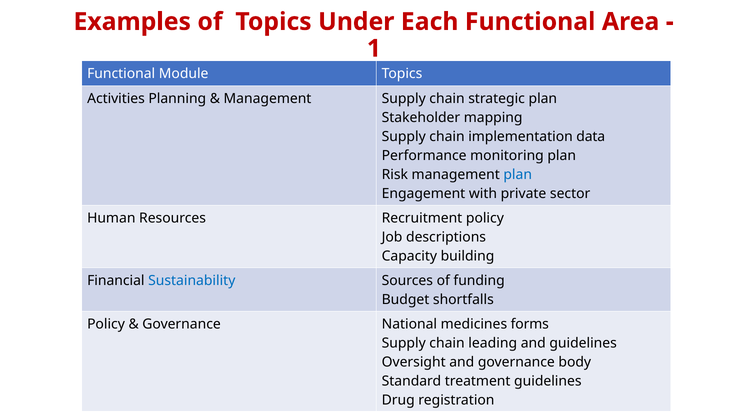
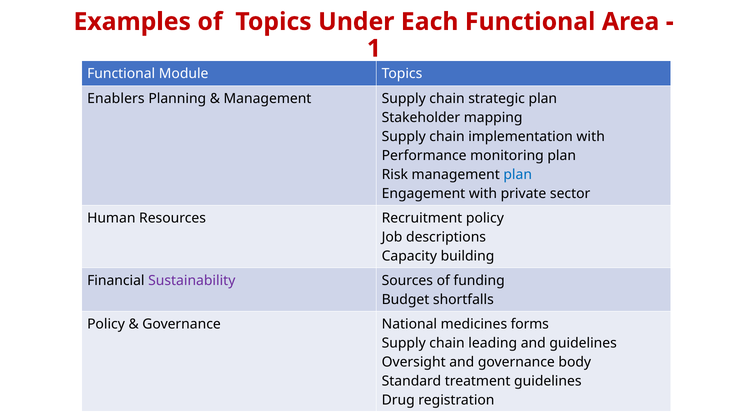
Activities: Activities -> Enablers (116, 99)
implementation data: data -> with (591, 137)
Sustainability colour: blue -> purple (192, 281)
